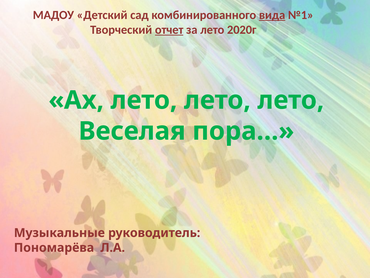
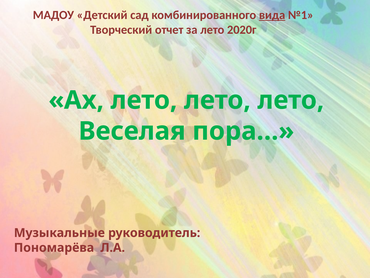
отчет underline: present -> none (169, 30)
